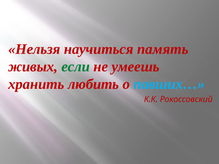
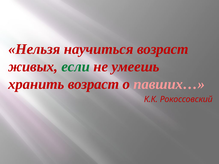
научиться память: память -> возраст (163, 49)
хранить любить: любить -> возраст (93, 84)
павших… colour: light blue -> pink (169, 84)
